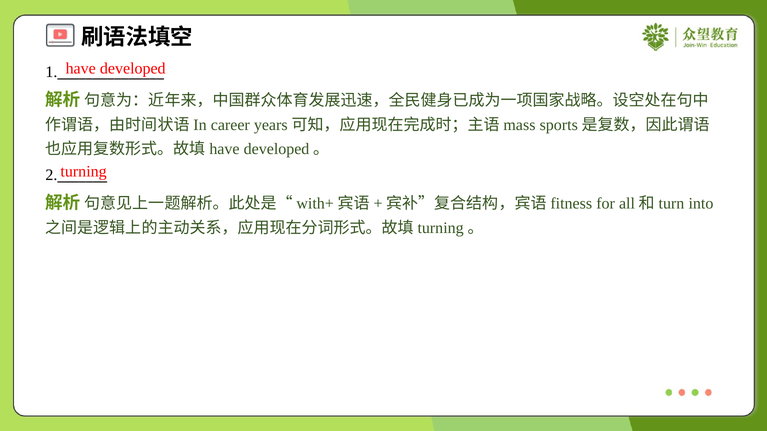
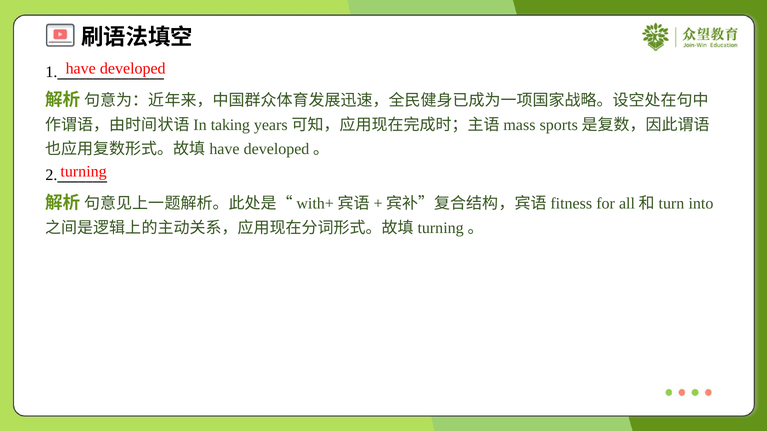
career: career -> taking (230, 125)
